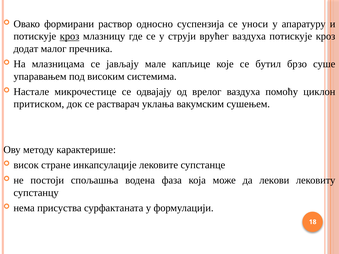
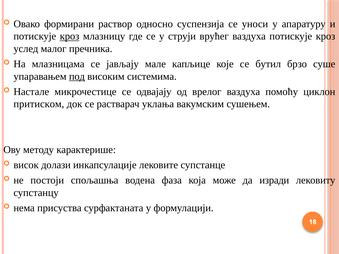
додат: додат -> услед (26, 49)
под underline: none -> present (77, 76)
стране: стране -> долази (56, 165)
лекови: лекови -> изради (274, 180)
